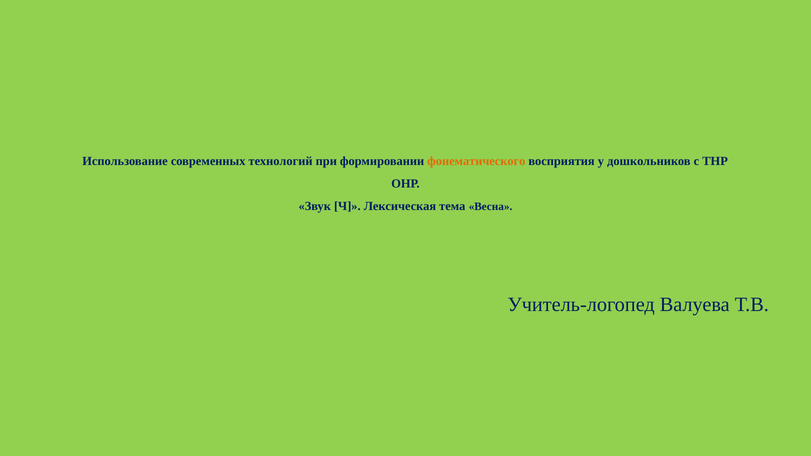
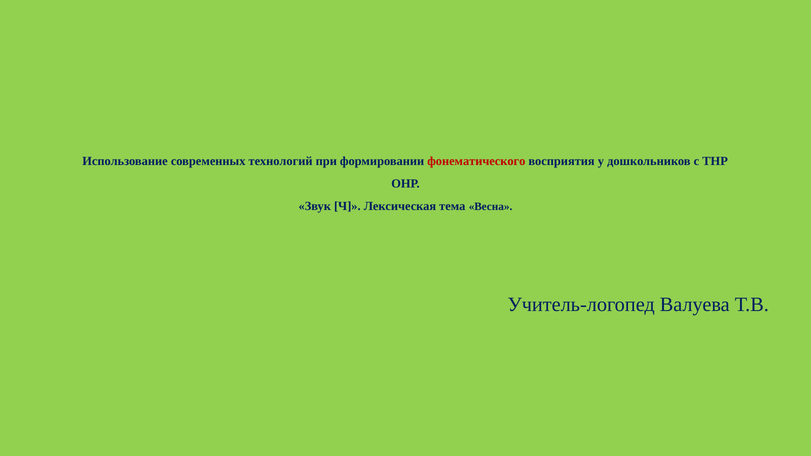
фонематического colour: orange -> red (476, 161)
